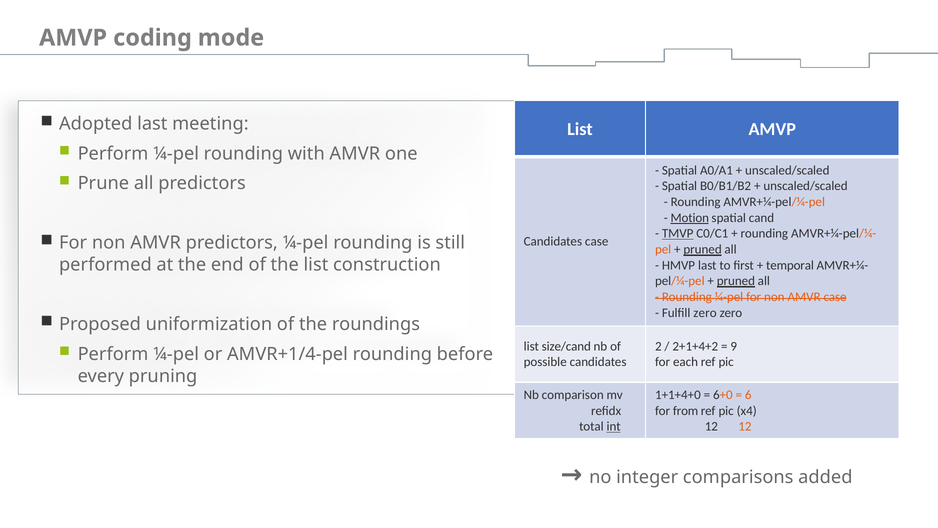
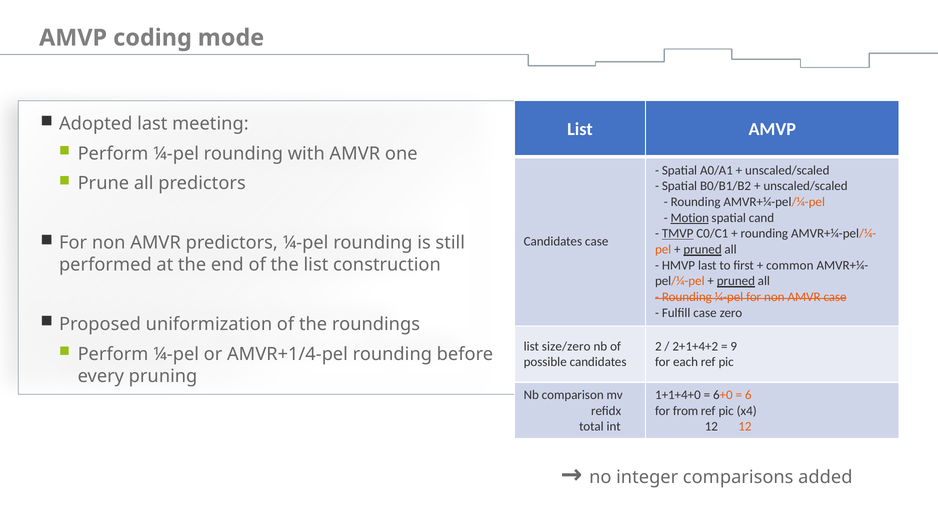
temporal: temporal -> common (790, 265)
Fulfill zero: zero -> case (705, 313)
size/cand: size/cand -> size/zero (566, 346)
int underline: present -> none (614, 426)
